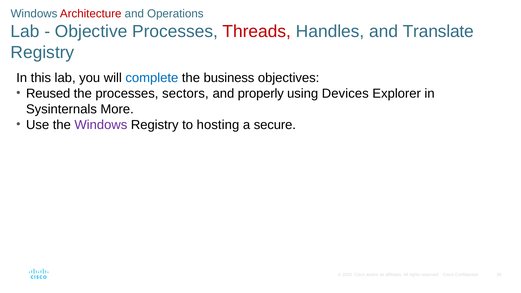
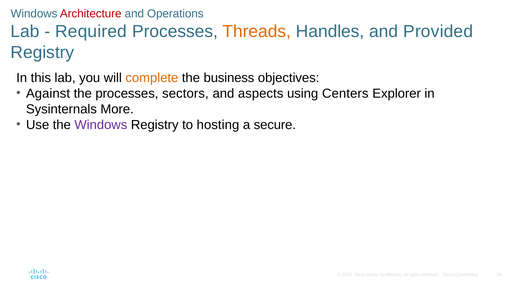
Objective: Objective -> Required (91, 32)
Threads colour: red -> orange (257, 32)
Translate: Translate -> Provided (438, 32)
complete colour: blue -> orange (152, 78)
Reused: Reused -> Against (48, 94)
properly: properly -> aspects (261, 94)
Devices: Devices -> Centers (345, 94)
